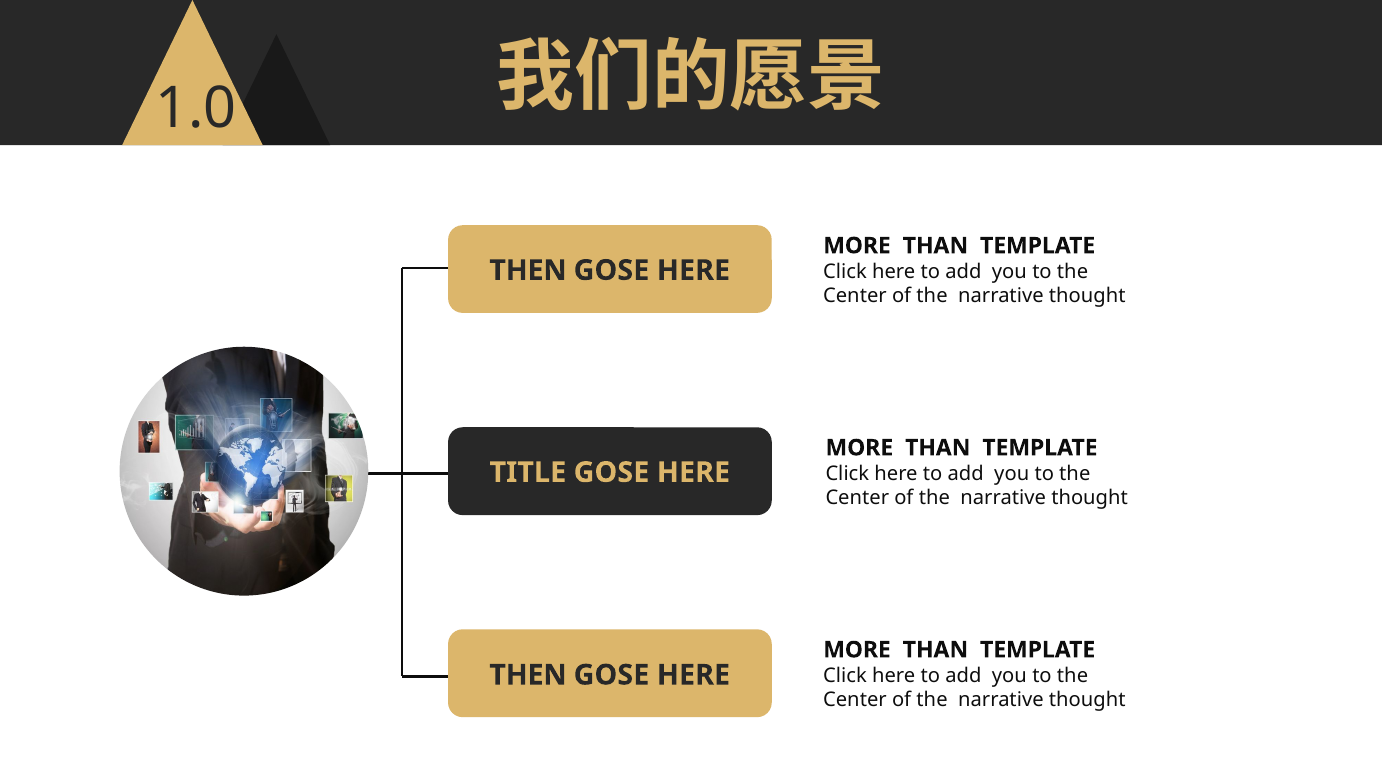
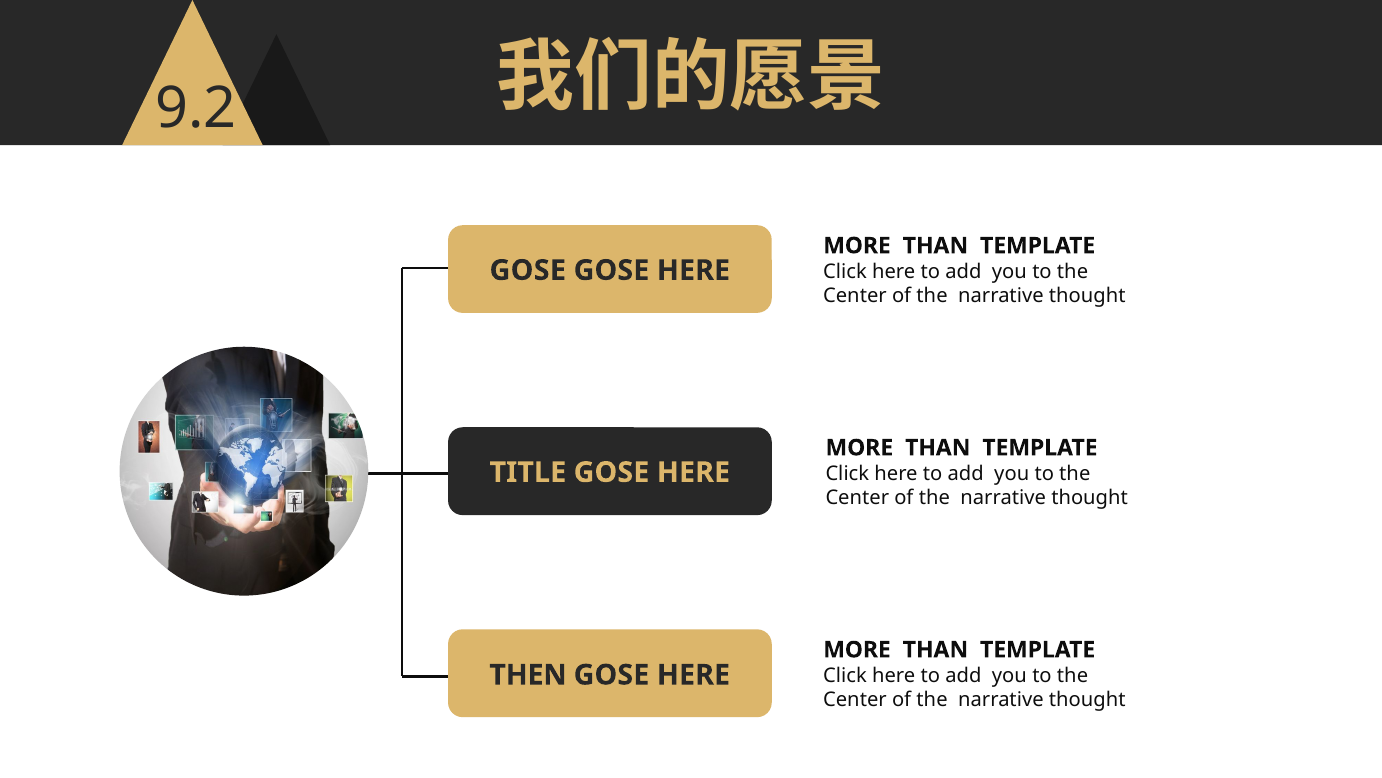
1.0: 1.0 -> 9.2 (196, 109)
THEN: THEN -> GOSE (528, 270)
